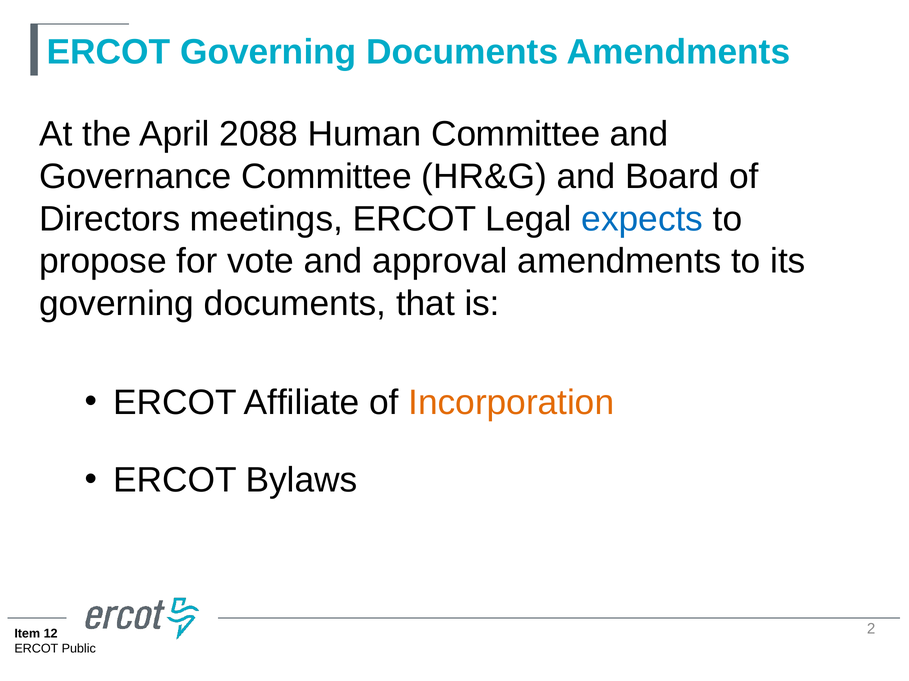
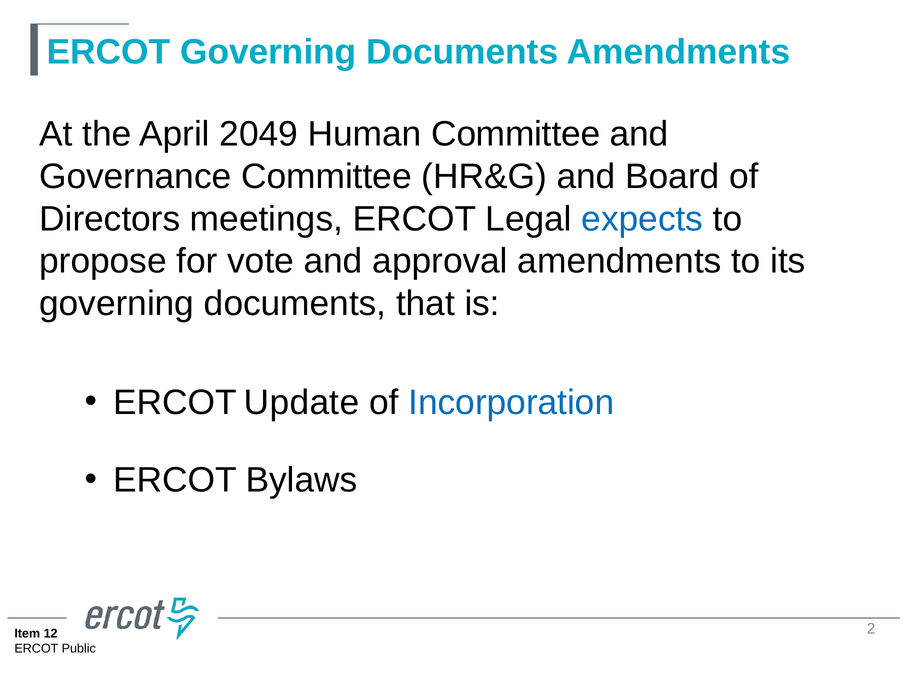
2088: 2088 -> 2049 (259, 134)
Affiliate: Affiliate -> Update (302, 403)
Incorporation colour: orange -> blue (511, 403)
